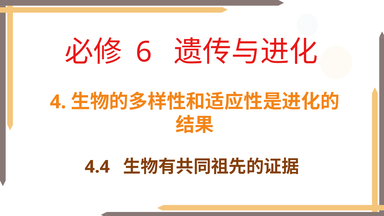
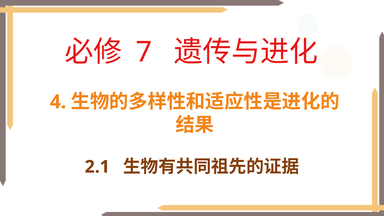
6: 6 -> 7 (144, 52)
4.4: 4.4 -> 2.1 (97, 167)
